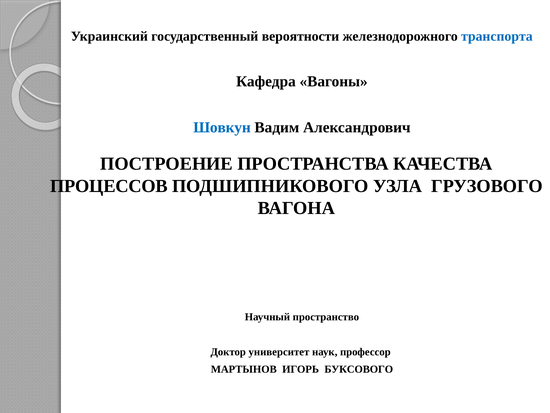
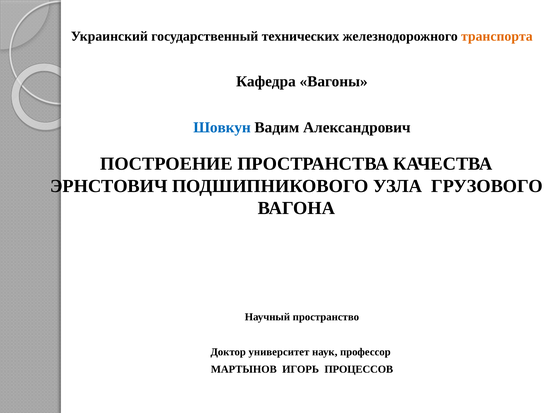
вероятности: вероятности -> технических (301, 36)
транспорта colour: blue -> orange (497, 36)
ПРОЦЕССОВ: ПРОЦЕССОВ -> ЭРНСТОВИЧ (109, 186)
БУКСОВОГО: БУКСОВОГО -> ПРОЦЕССОВ (359, 369)
